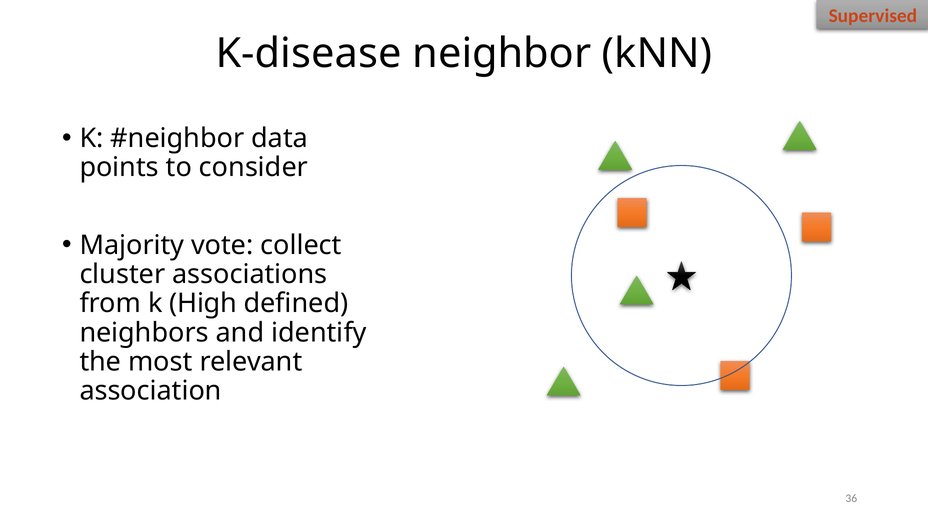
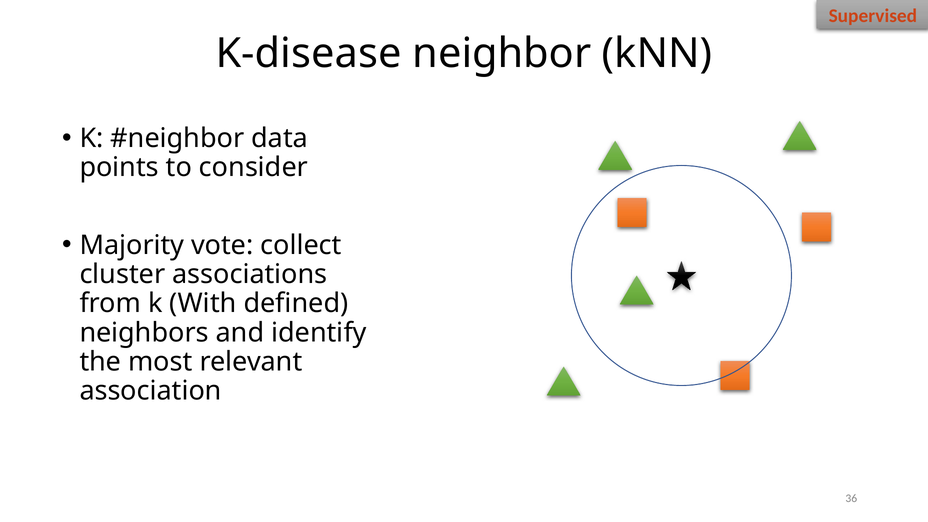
High: High -> With (203, 303)
